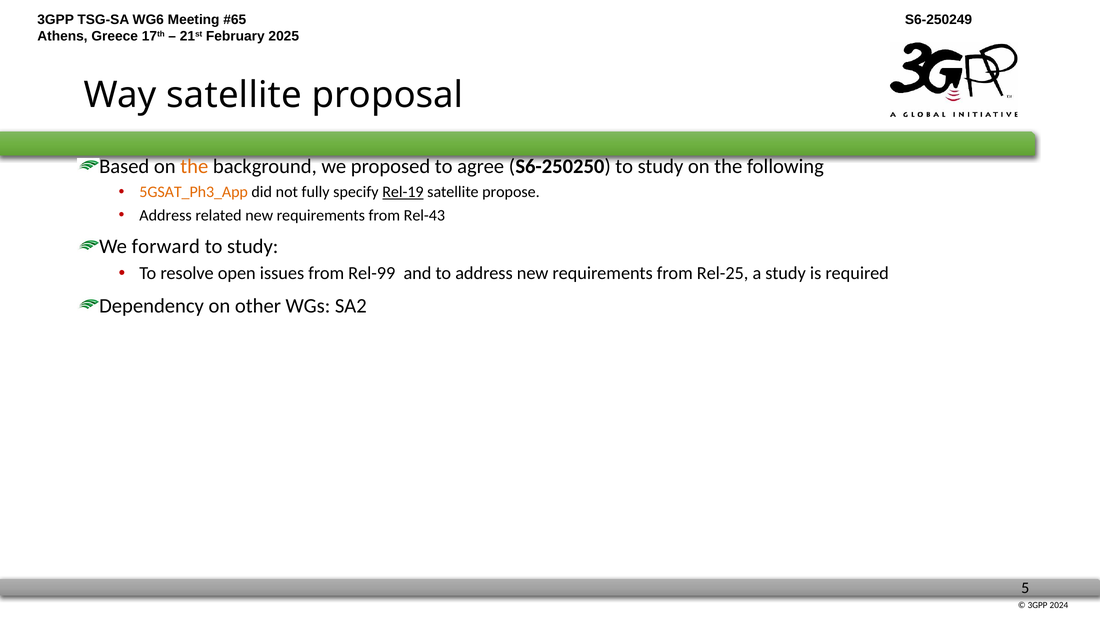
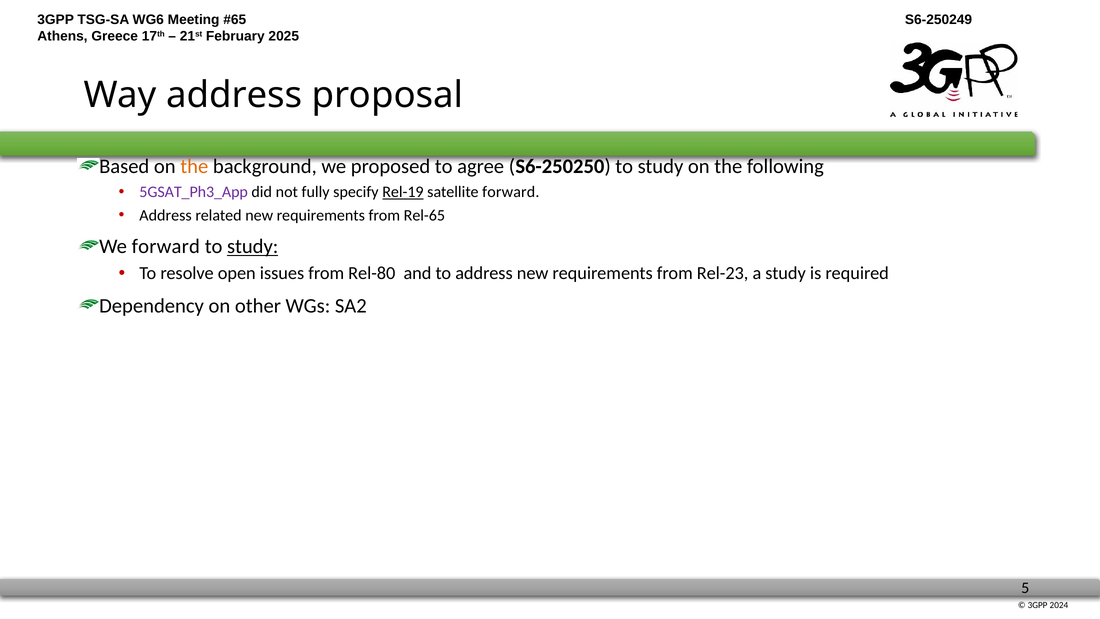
Way satellite: satellite -> address (234, 95)
5GSAT_Ph3_App colour: orange -> purple (194, 192)
satellite propose: propose -> forward (511, 192)
Rel-43: Rel-43 -> Rel-65 (424, 215)
study underline: none -> present (253, 246)
Rel-99: Rel-99 -> Rel-80 (372, 273)
Rel-25: Rel-25 -> Rel-23 (723, 273)
